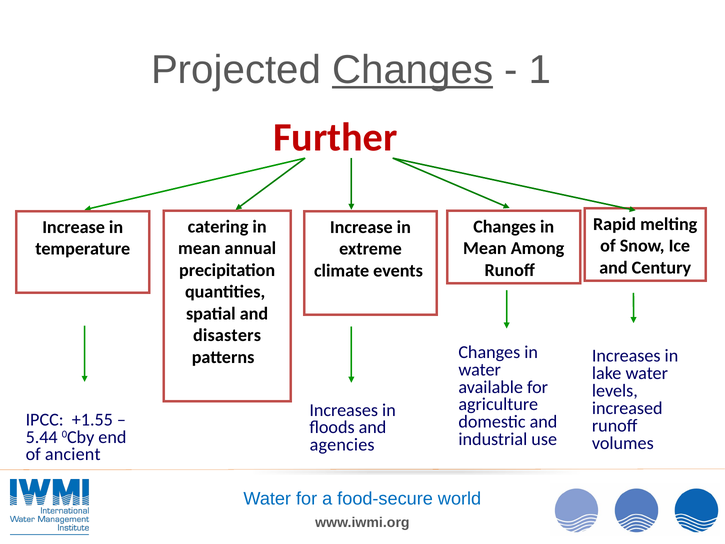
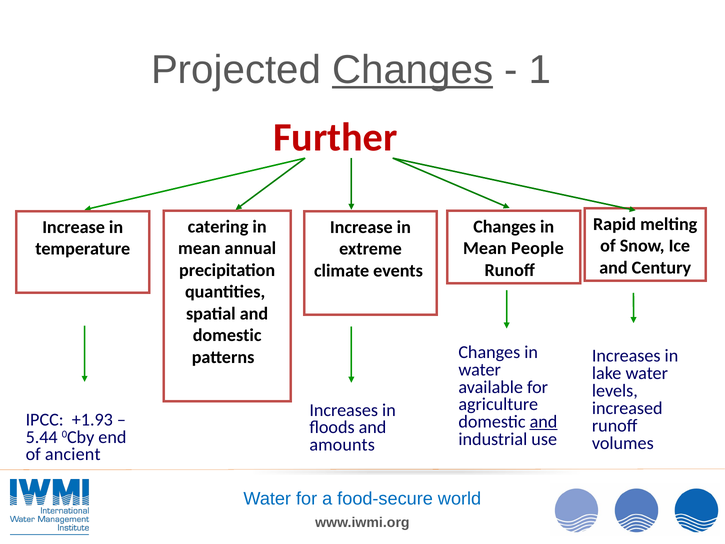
Among: Among -> People (537, 248)
disasters: disasters -> domestic (227, 335)
+1.55: +1.55 -> +1.93 (92, 419)
and underline: none -> present (544, 422)
agencies: agencies -> amounts (342, 445)
